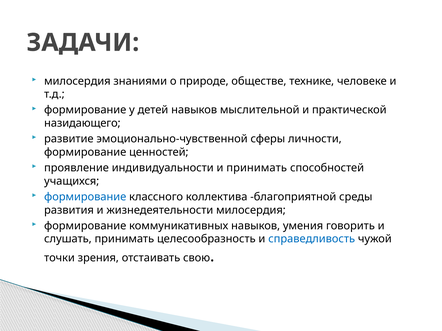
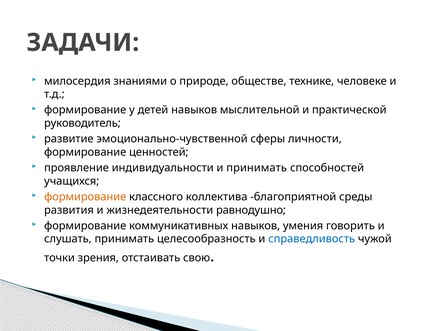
назидающего: назидающего -> руководитель (82, 123)
формирование colour: blue -> orange (85, 197)
жизнедеятельности милосердия: милосердия -> равнодушно (251, 210)
